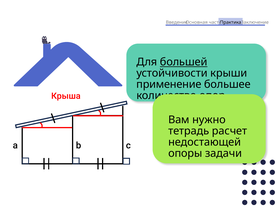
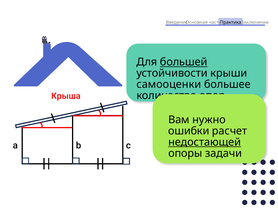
применение: применение -> самооценки (169, 85)
тетрадь: тетрадь -> ошибки (189, 131)
недостающей underline: none -> present (205, 142)
